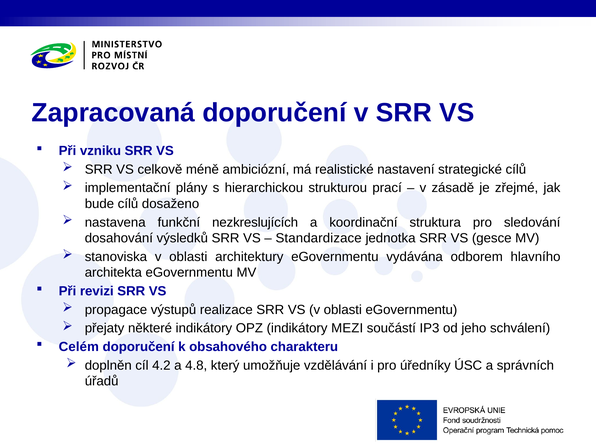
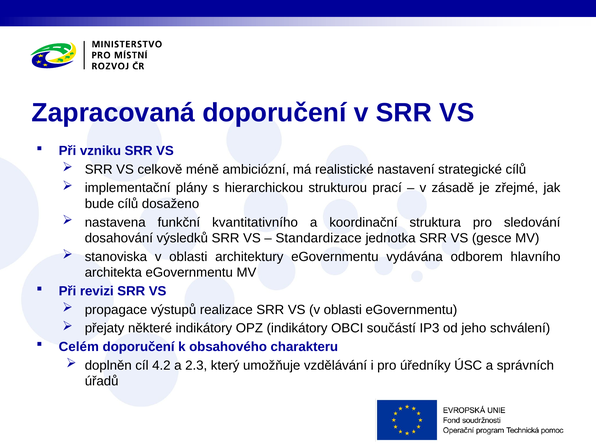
nezkreslujících: nezkreslujících -> kvantitativního (255, 222)
MEZI: MEZI -> OBCI (347, 328)
4.8: 4.8 -> 2.3 (196, 365)
